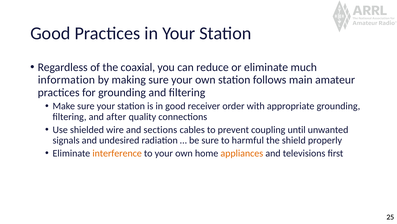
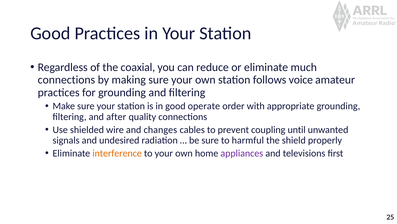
information: information -> connections (66, 80)
main: main -> voice (301, 80)
receiver: receiver -> operate (204, 106)
sections: sections -> changes (160, 129)
appliances colour: orange -> purple (242, 153)
